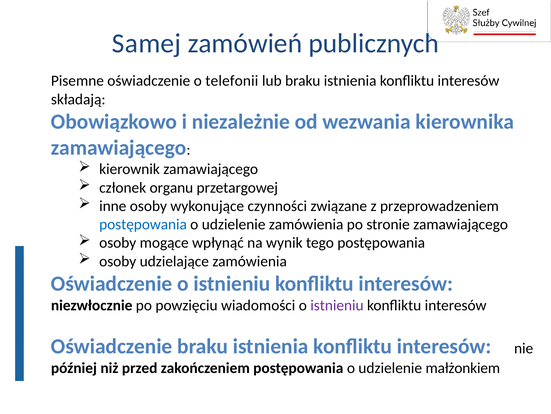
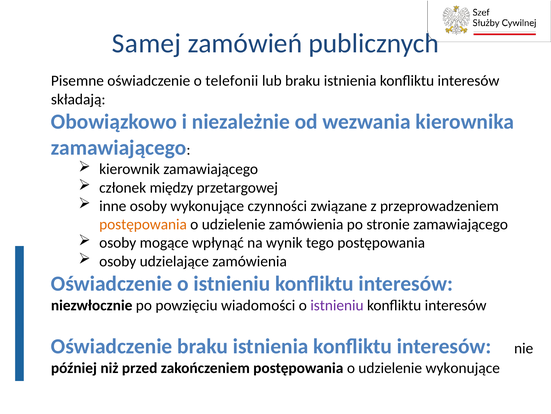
organu: organu -> między (171, 187)
postępowania colour: blue -> orange (143, 224)
udzielenie małżonkiem: małżonkiem -> wykonujące (463, 367)
